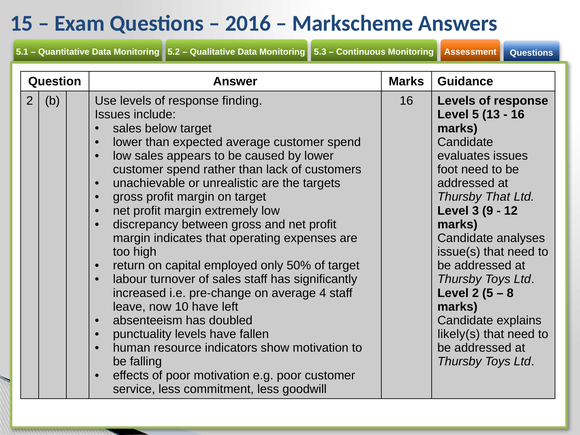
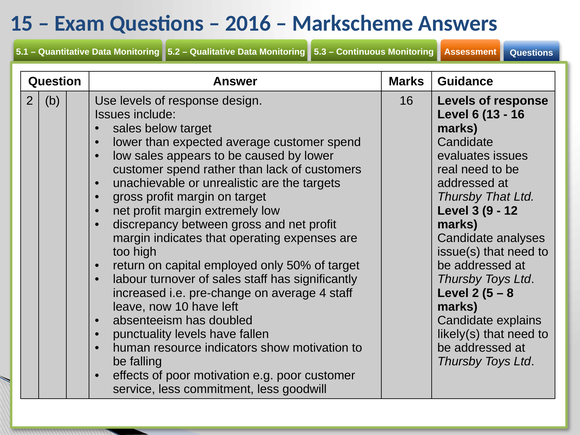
finding: finding -> design (242, 101)
Level 5: 5 -> 6 (476, 115)
foot: foot -> real (448, 169)
